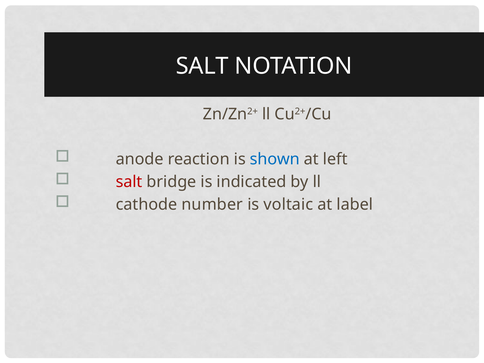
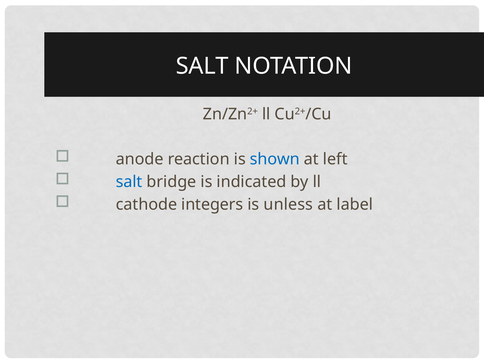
salt colour: red -> blue (129, 182)
number: number -> integers (212, 204)
voltaic: voltaic -> unless (288, 204)
